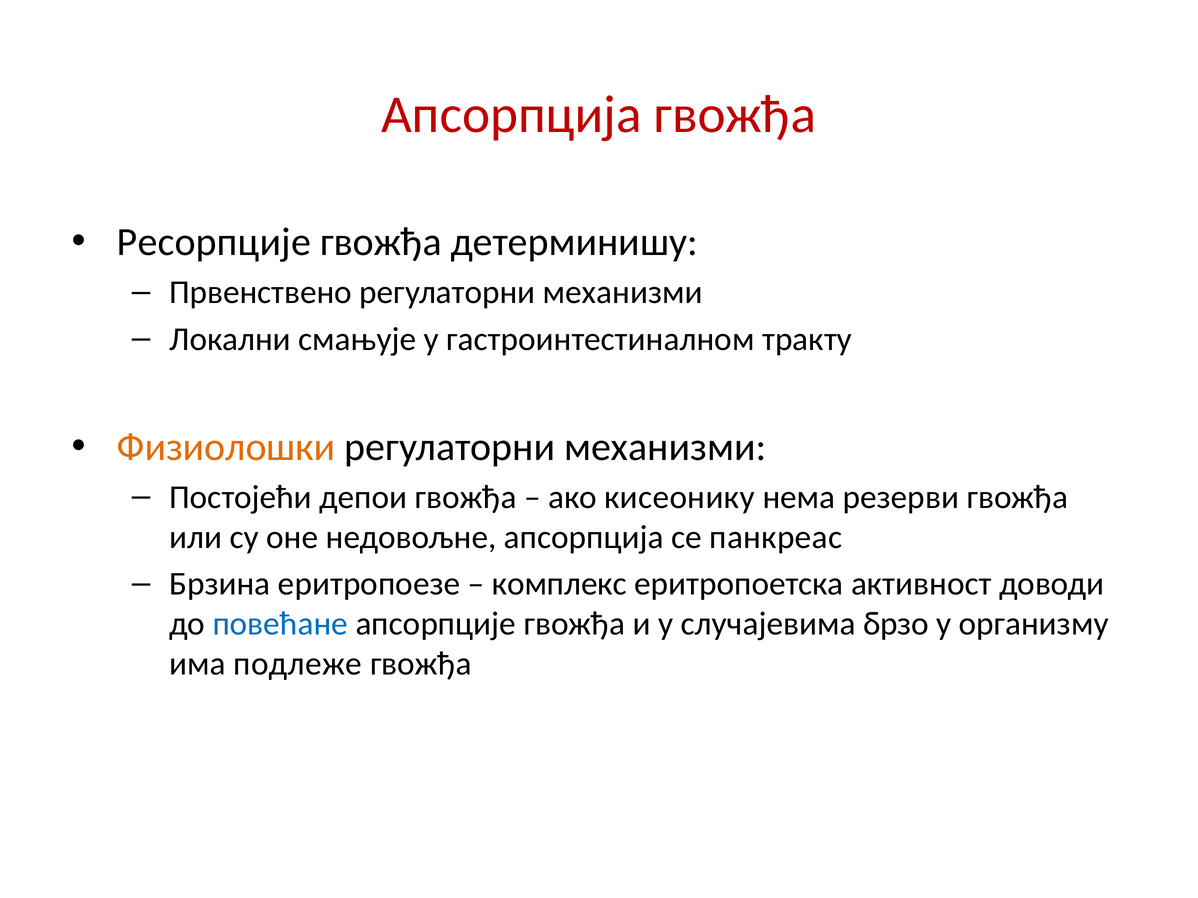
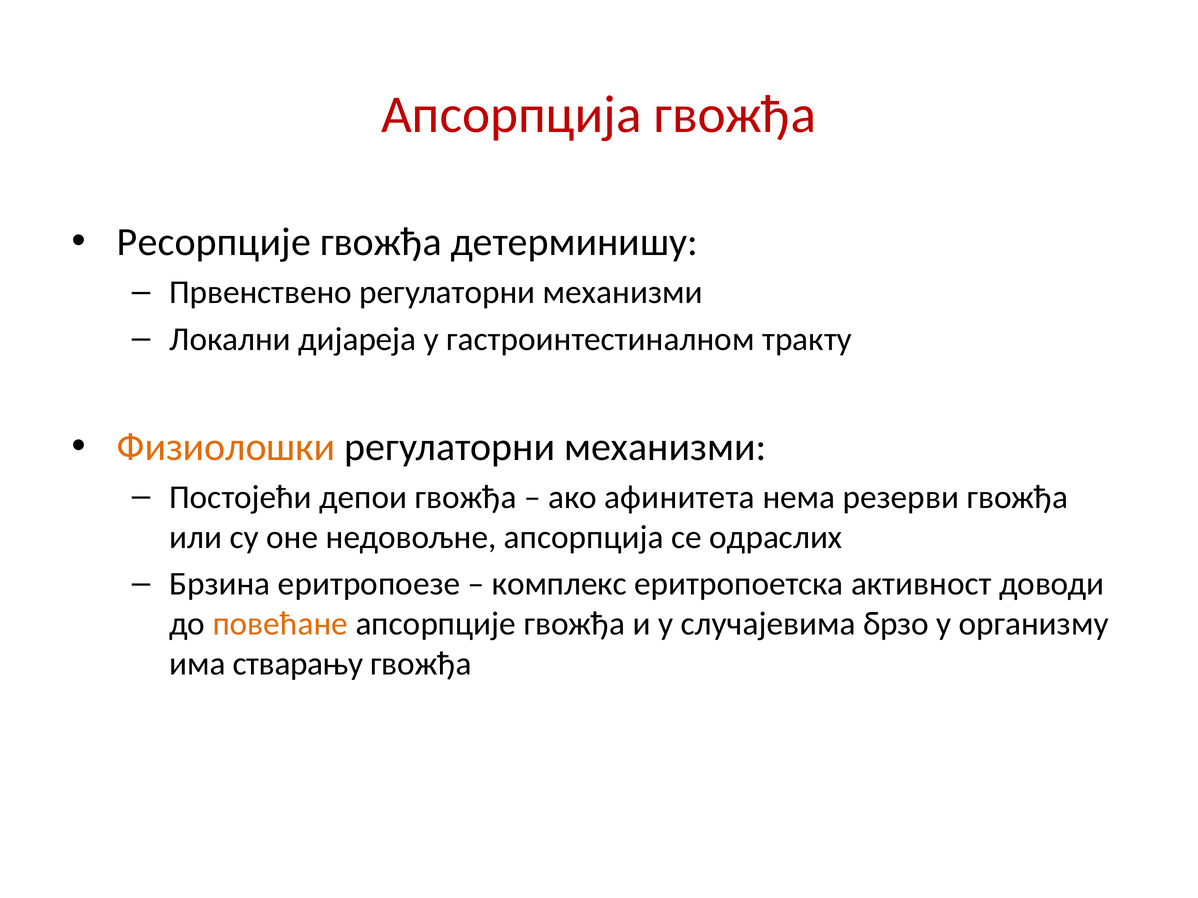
смањује: смањује -> дијареја (357, 339)
кисеонику: кисеонику -> афинитета (679, 498)
панкреас: панкреас -> одраслих (776, 538)
повећане colour: blue -> orange (280, 624)
подлеже: подлеже -> стварању (298, 664)
